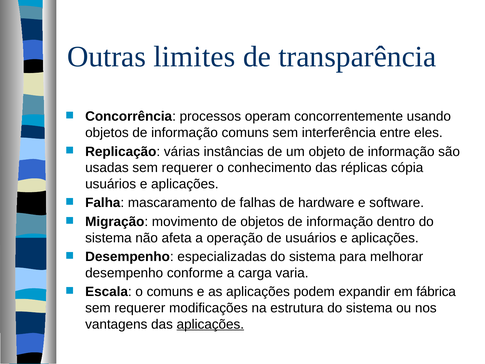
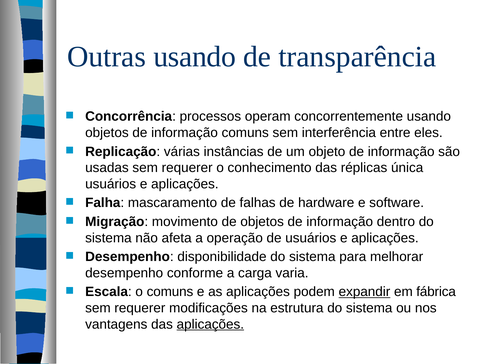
Outras limites: limites -> usando (195, 57)
cópia: cópia -> única (407, 168)
especializadas: especializadas -> disponibilidade (222, 257)
expandir underline: none -> present (364, 292)
